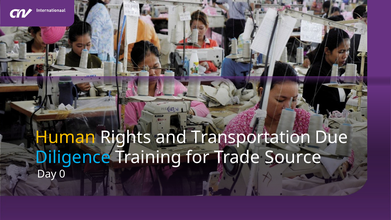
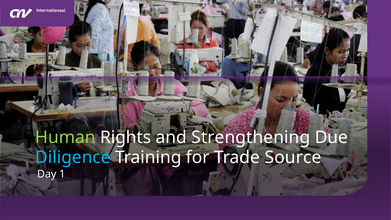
Human colour: yellow -> light green (65, 137)
Transportation: Transportation -> Strengthening (251, 137)
0: 0 -> 1 (62, 174)
